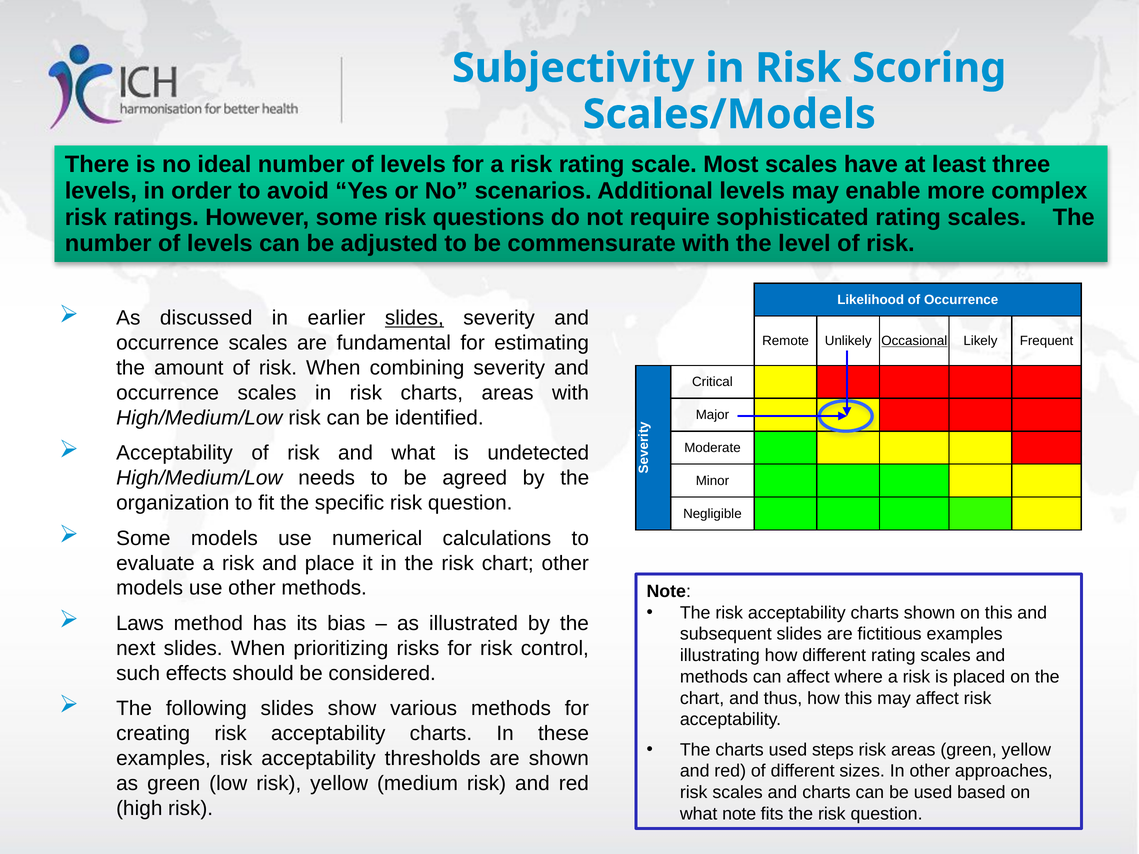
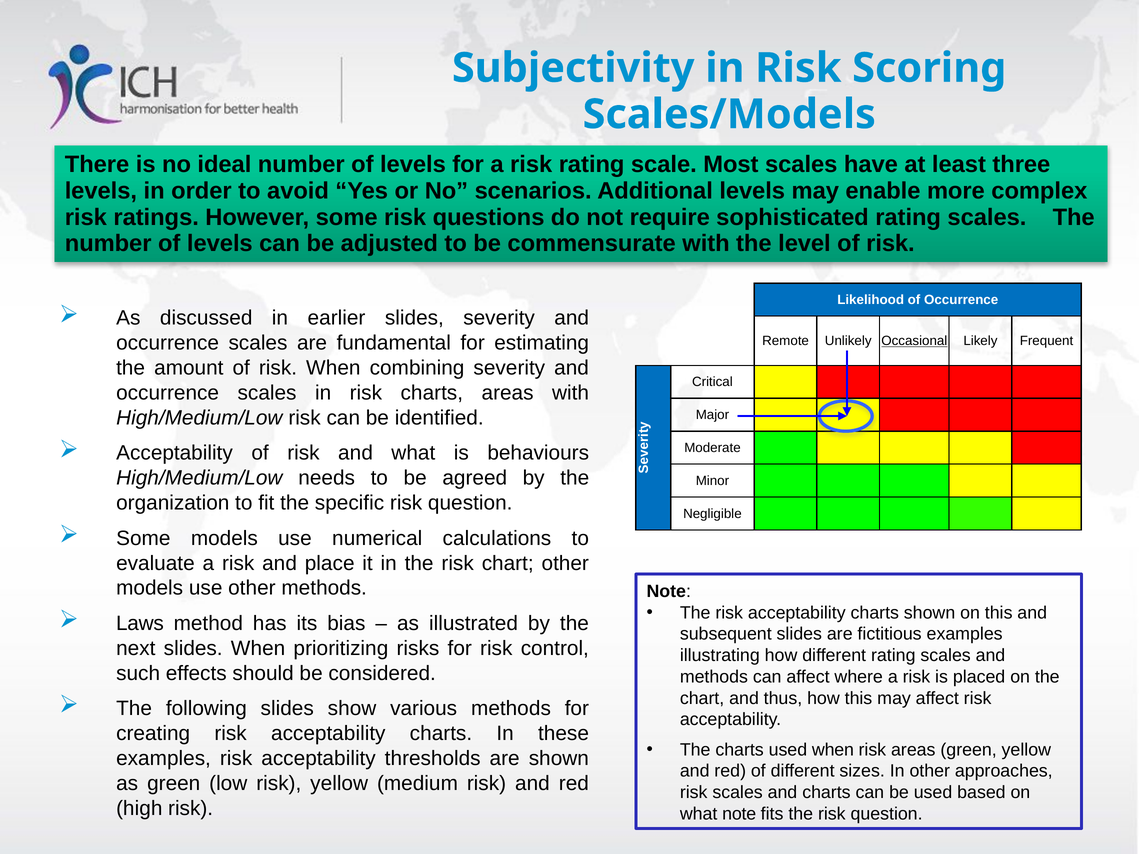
slides underline: present -> none (414, 318)
undetected: undetected -> behaviours (538, 453)
used steps: steps -> when (833, 750)
